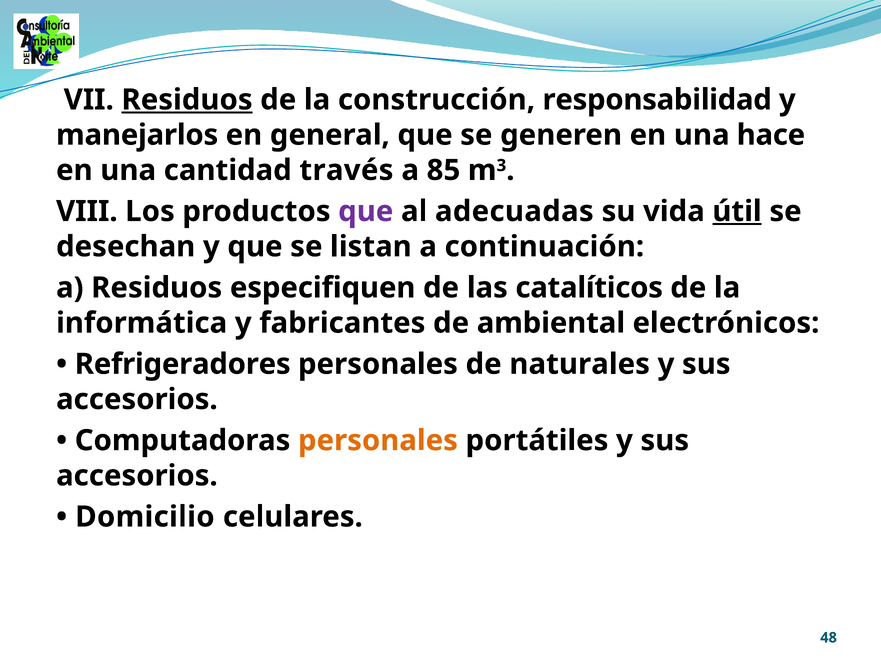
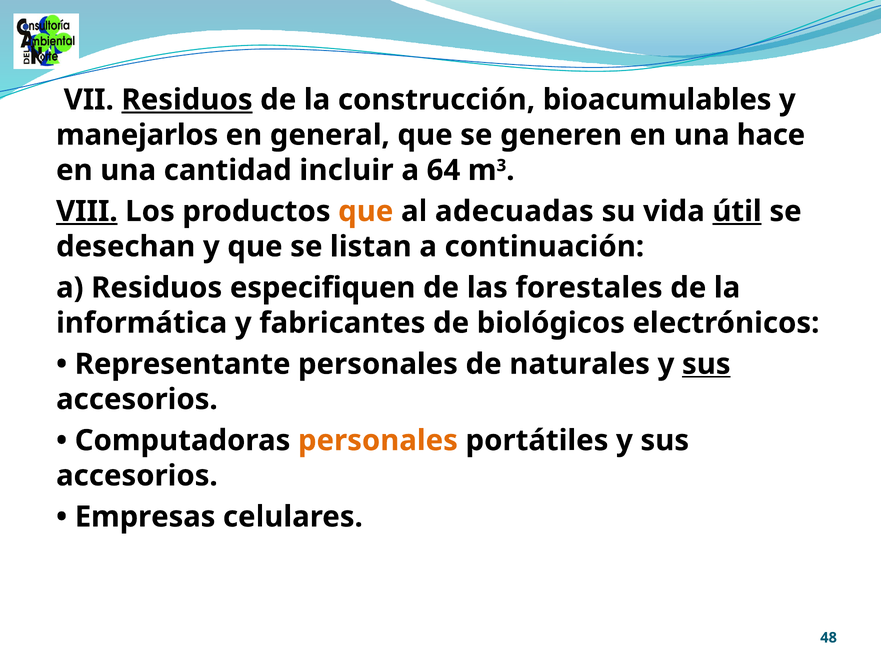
responsabilidad: responsabilidad -> bioacumulables (657, 100)
través: través -> incluir (346, 170)
85: 85 -> 64 (443, 170)
VIII underline: none -> present (87, 211)
que colour: purple -> orange (366, 211)
catalíticos: catalíticos -> forestales (589, 288)
ambiental: ambiental -> biológicos (551, 323)
Refrigeradores: Refrigeradores -> Representante (183, 364)
sus underline: none -> present (706, 364)
Domicilio: Domicilio -> Empresas (145, 517)
